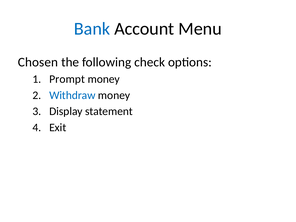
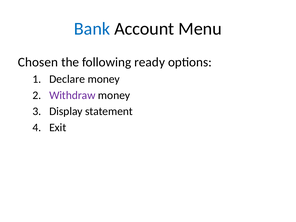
check: check -> ready (150, 62)
Prompt: Prompt -> Declare (67, 79)
Withdraw colour: blue -> purple (72, 95)
